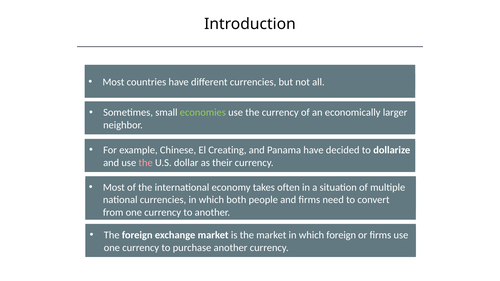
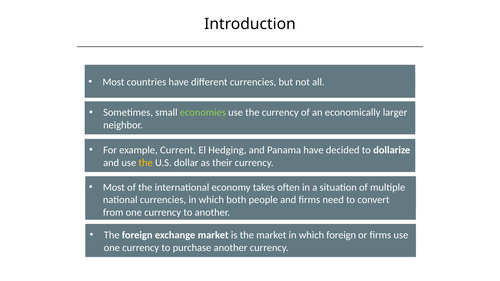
Chinese: Chinese -> Current (178, 150)
Creating: Creating -> Hedging (227, 150)
the colour: pink -> yellow (146, 163)
